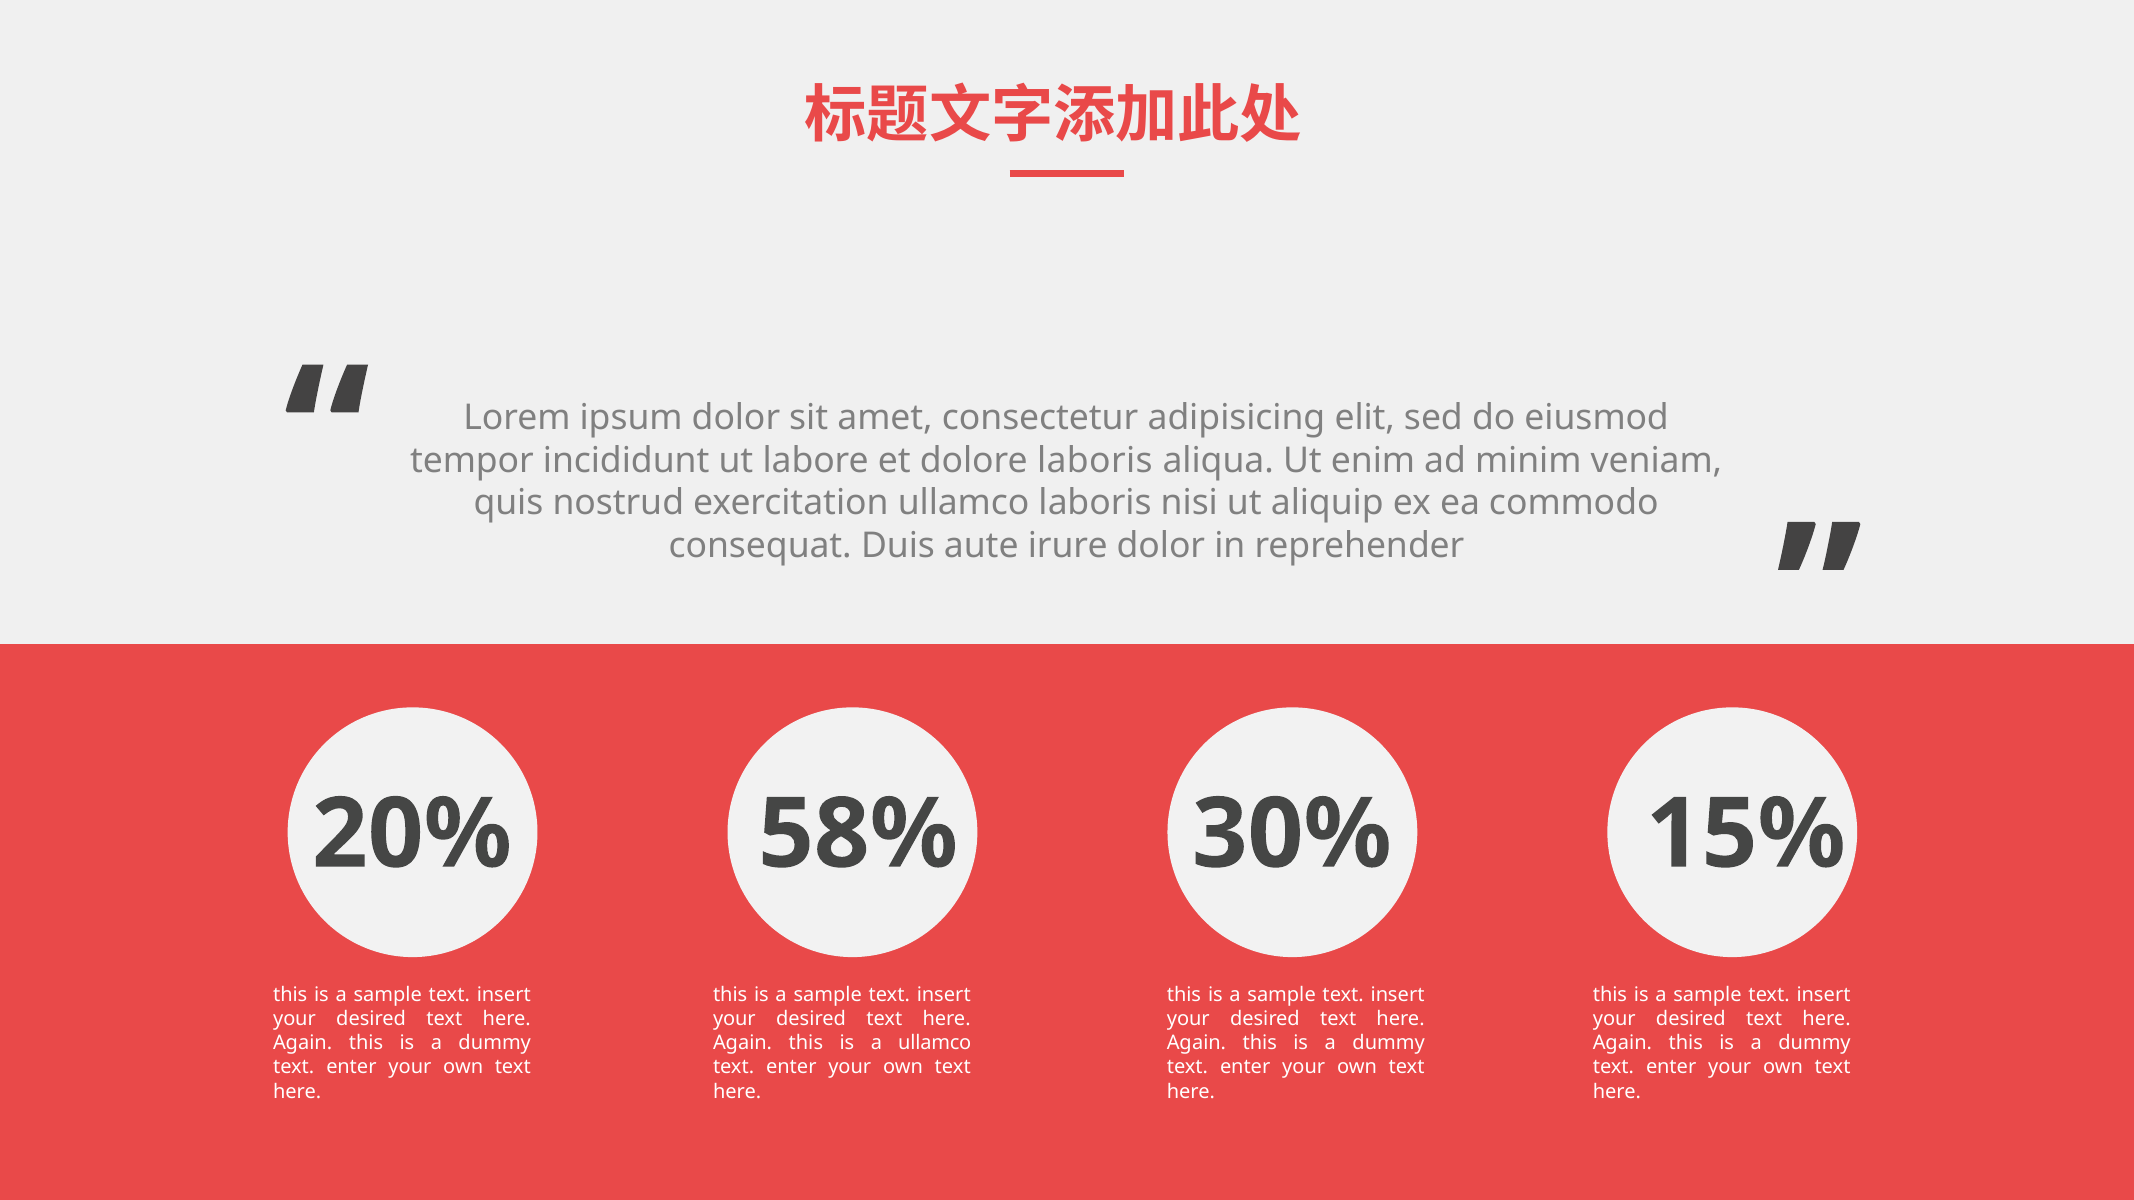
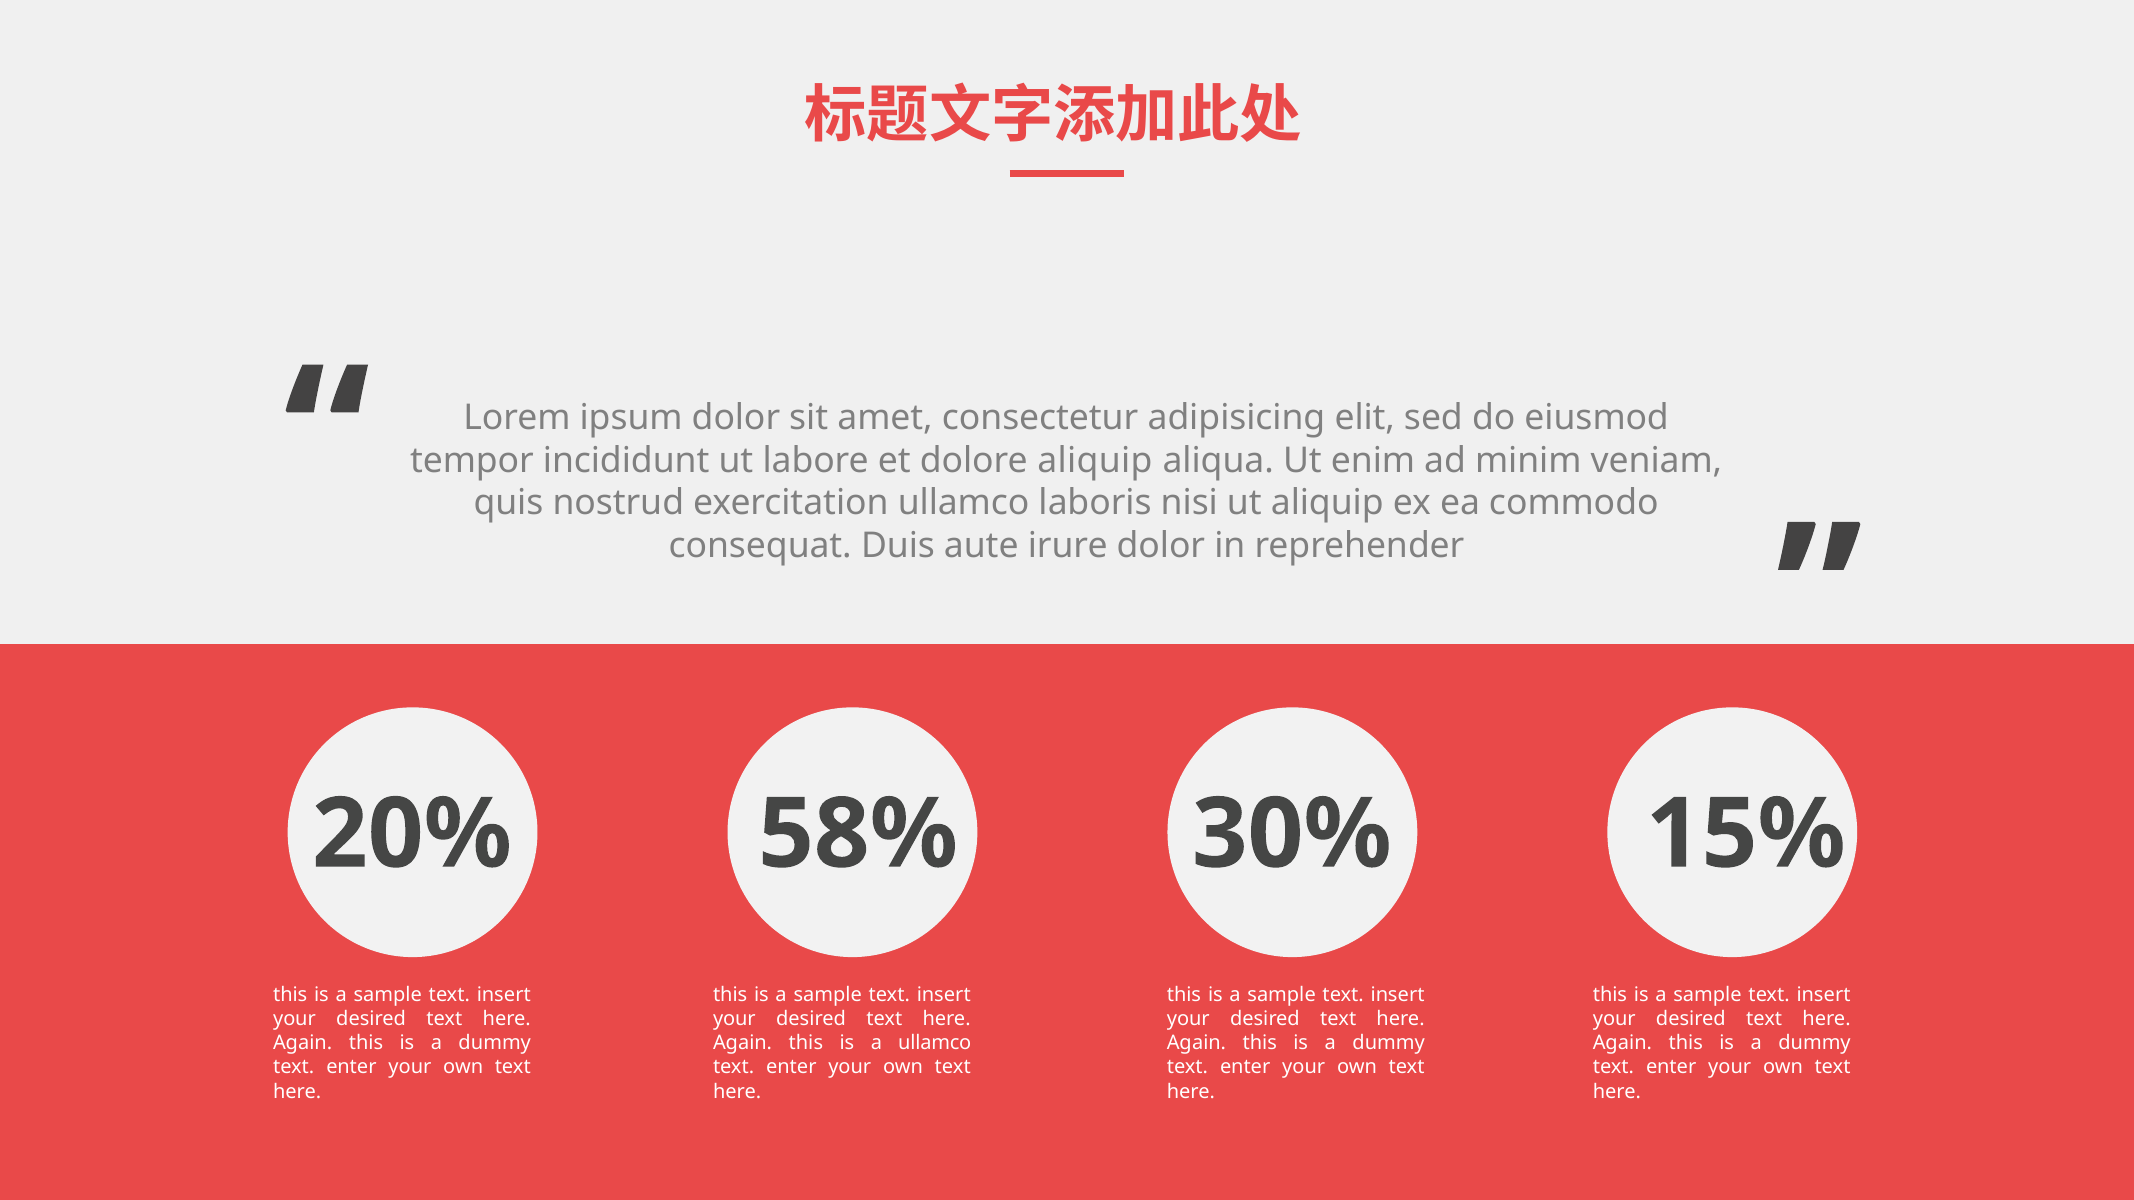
dolore laboris: laboris -> aliquip (1095, 460)
